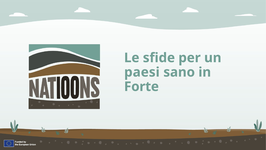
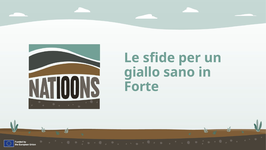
paesi: paesi -> giallo (142, 72)
